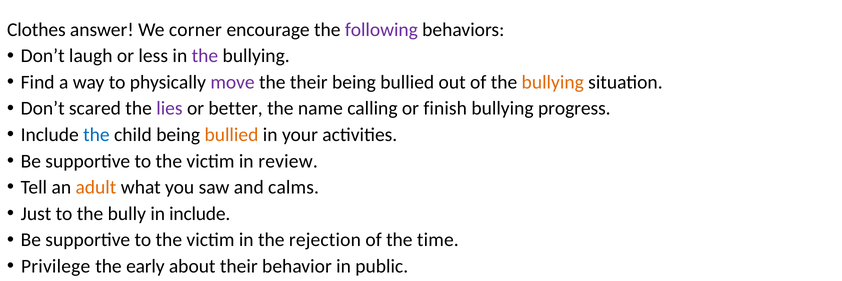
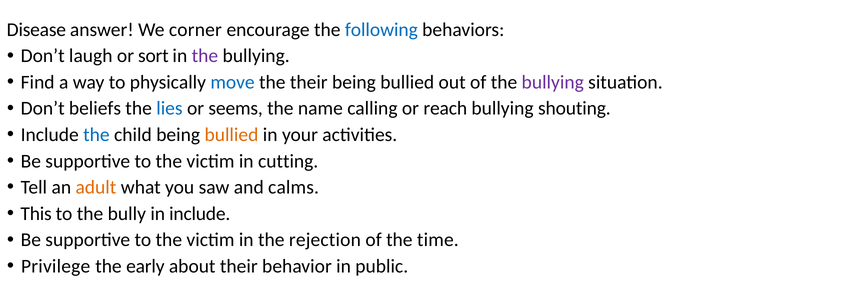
Clothes: Clothes -> Disease (36, 30)
following colour: purple -> blue (381, 30)
less: less -> sort (153, 56)
move colour: purple -> blue (233, 82)
bullying colour: orange -> purple (553, 82)
scared: scared -> beliefs (95, 108)
lies colour: purple -> blue (169, 108)
better: better -> seems (236, 108)
finish: finish -> reach (445, 108)
progress: progress -> shouting (574, 108)
review: review -> cutting (288, 161)
Just: Just -> This (36, 213)
